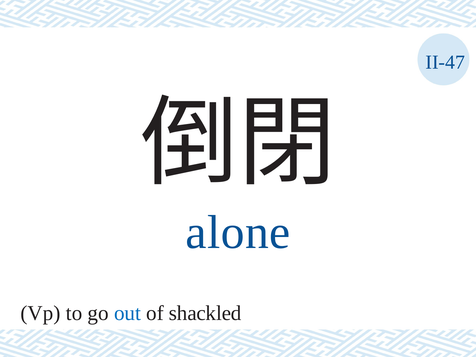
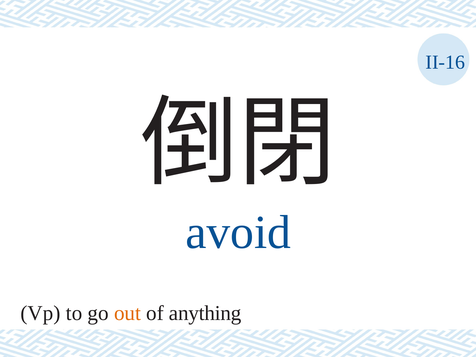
II-47: II-47 -> II-16 (445, 62)
alone: alone -> avoid (238, 232)
out colour: blue -> orange (128, 313)
shackled: shackled -> anything (205, 313)
